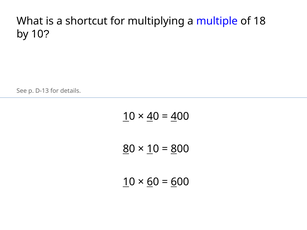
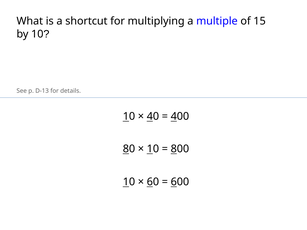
18: 18 -> 15 (260, 21)
